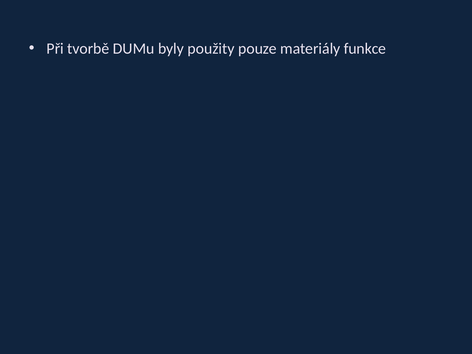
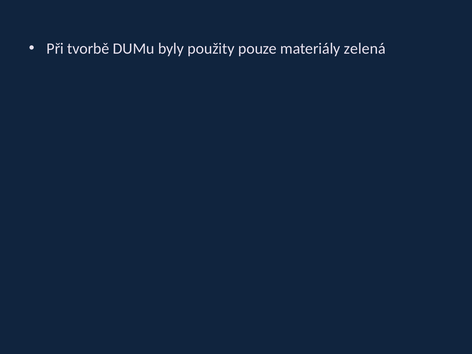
funkce: funkce -> zelená (365, 49)
